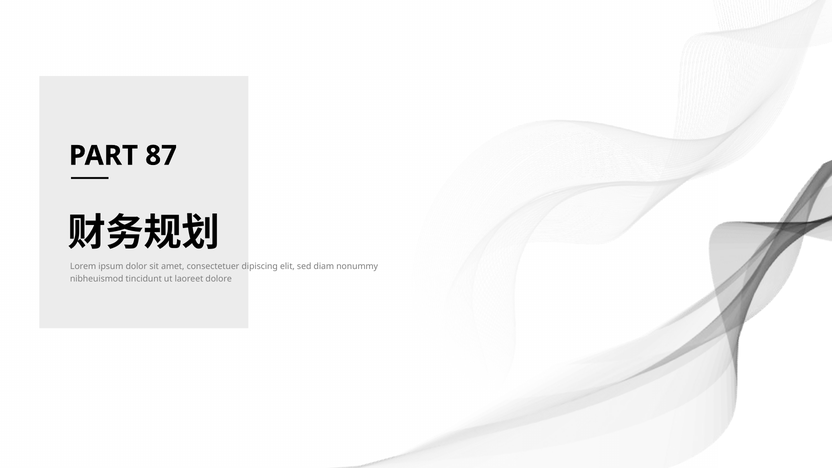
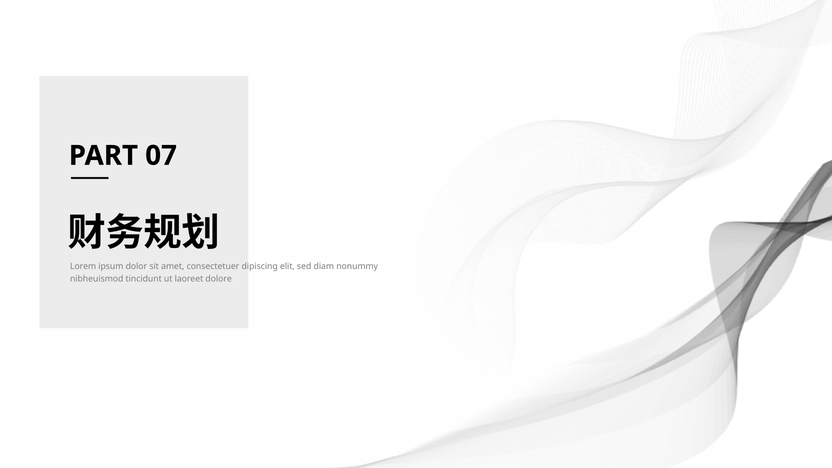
87: 87 -> 07 (161, 156)
